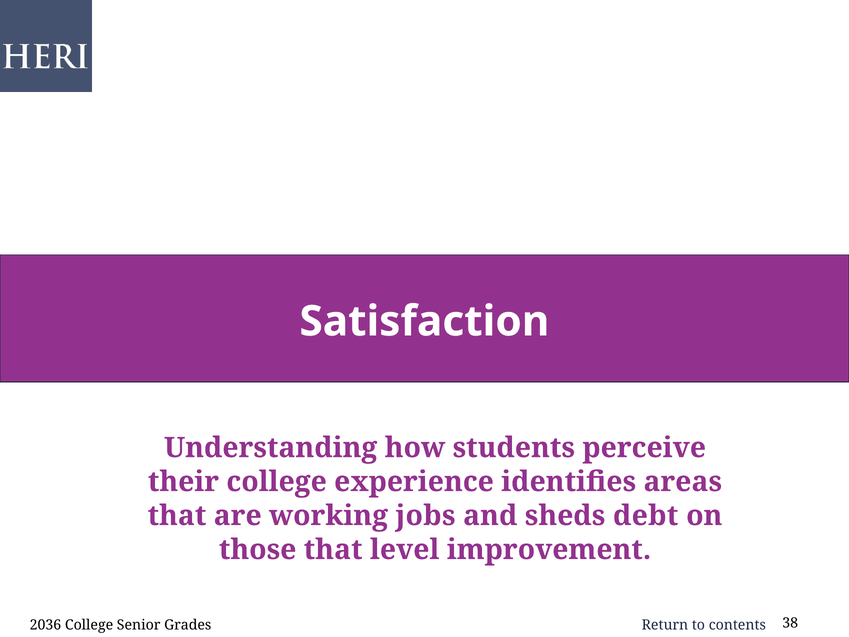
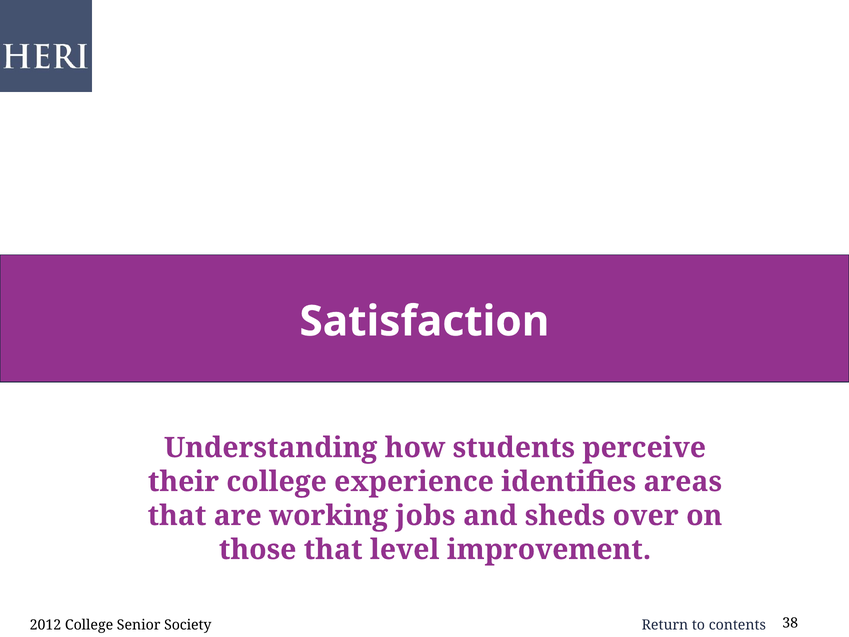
debt: debt -> over (646, 516)
2036: 2036 -> 2012 (45, 625)
Grades: Grades -> Society (188, 625)
